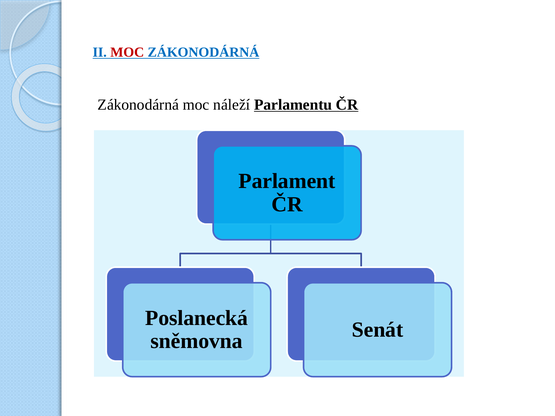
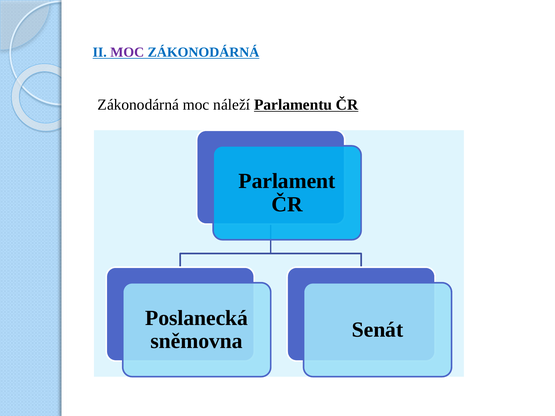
MOC colour: red -> purple (127, 52)
